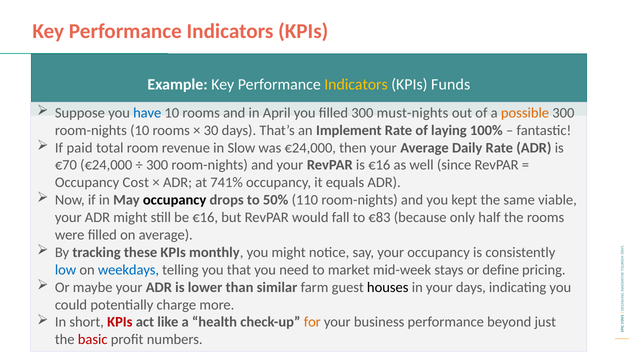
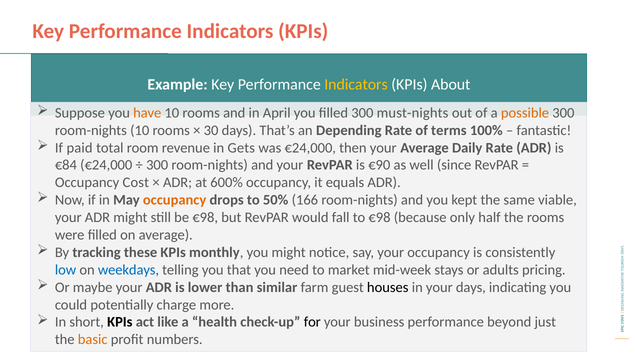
Funds: Funds -> About (451, 84)
have colour: blue -> orange (147, 113)
Implement: Implement -> Depending (349, 130)
laying: laying -> terms (449, 130)
Slow: Slow -> Gets (241, 148)
€70: €70 -> €84 (66, 165)
is €16: €16 -> €90 (379, 165)
741%: 741% -> 600% (227, 183)
occupancy colour: black -> orange (175, 200)
110: 110 -> 166 (305, 200)
be €16: €16 -> €98 (205, 218)
to €83: €83 -> €98 (380, 218)
define: define -> adults (501, 270)
KPIs colour: red -> black (120, 322)
for colour: orange -> black (312, 322)
basic colour: red -> orange (93, 340)
